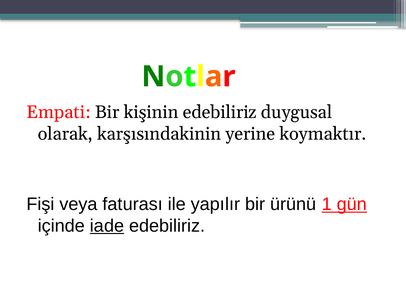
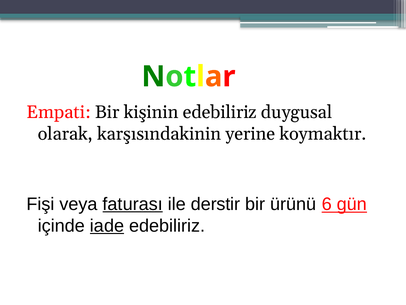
faturası underline: none -> present (133, 204)
yapılır: yapılır -> derstir (216, 204)
1: 1 -> 6 (327, 204)
